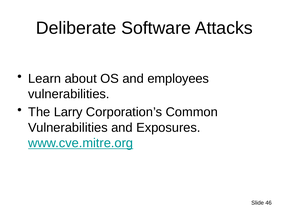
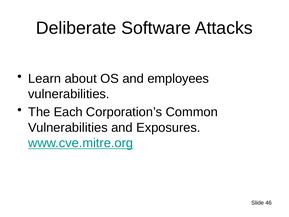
Larry: Larry -> Each (68, 112)
